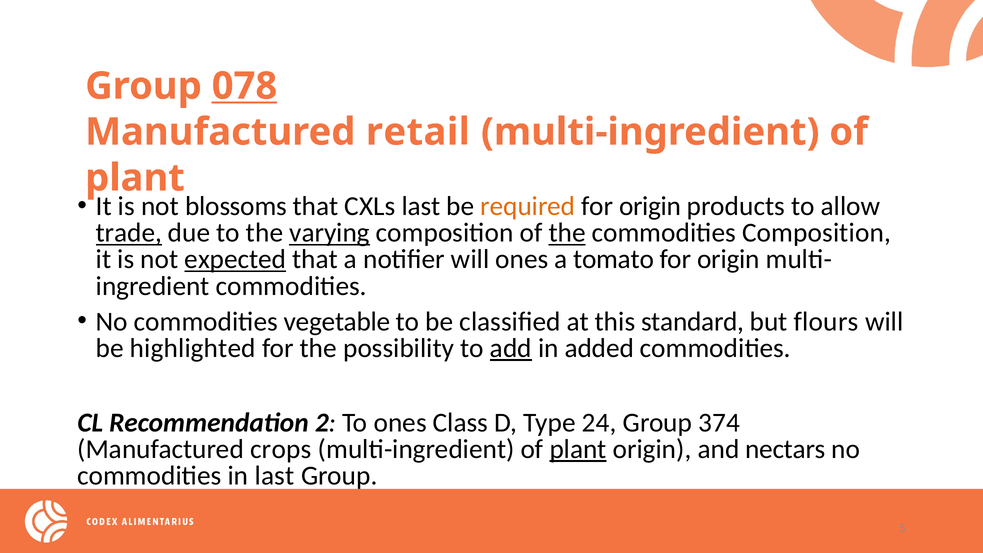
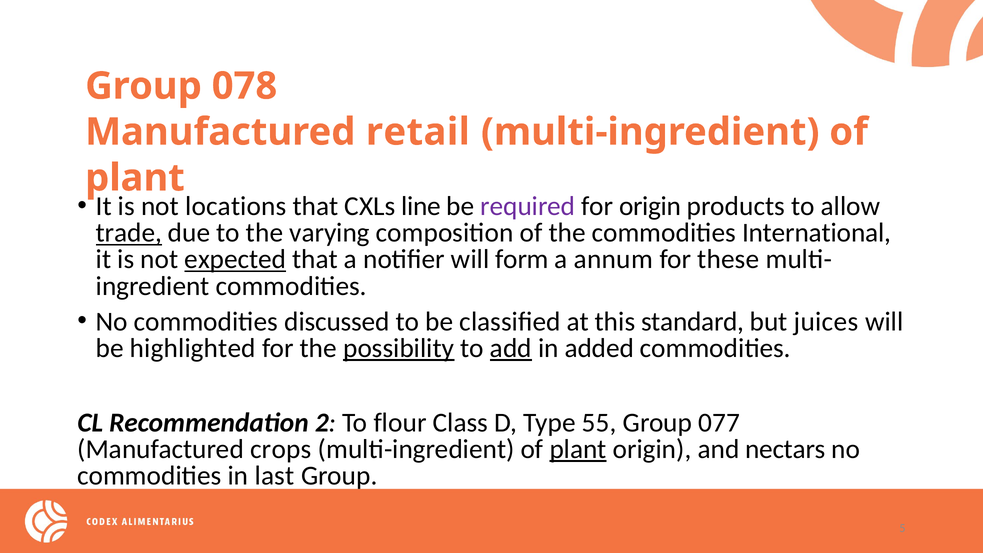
078 underline: present -> none (244, 86)
blossoms: blossoms -> locations (236, 206)
CXLs last: last -> line (421, 206)
required colour: orange -> purple (528, 206)
varying underline: present -> none (330, 233)
the underline: present -> none (567, 233)
commodities Composition: Composition -> International (817, 233)
will ones: ones -> form (522, 259)
tomato: tomato -> annum (613, 259)
origin: origin -> these (728, 259)
vegetable: vegetable -> discussed (337, 322)
flours: flours -> juices (826, 322)
possibility underline: none -> present (399, 348)
To ones: ones -> flour (400, 423)
24: 24 -> 55 (599, 423)
374: 374 -> 077 (719, 423)
